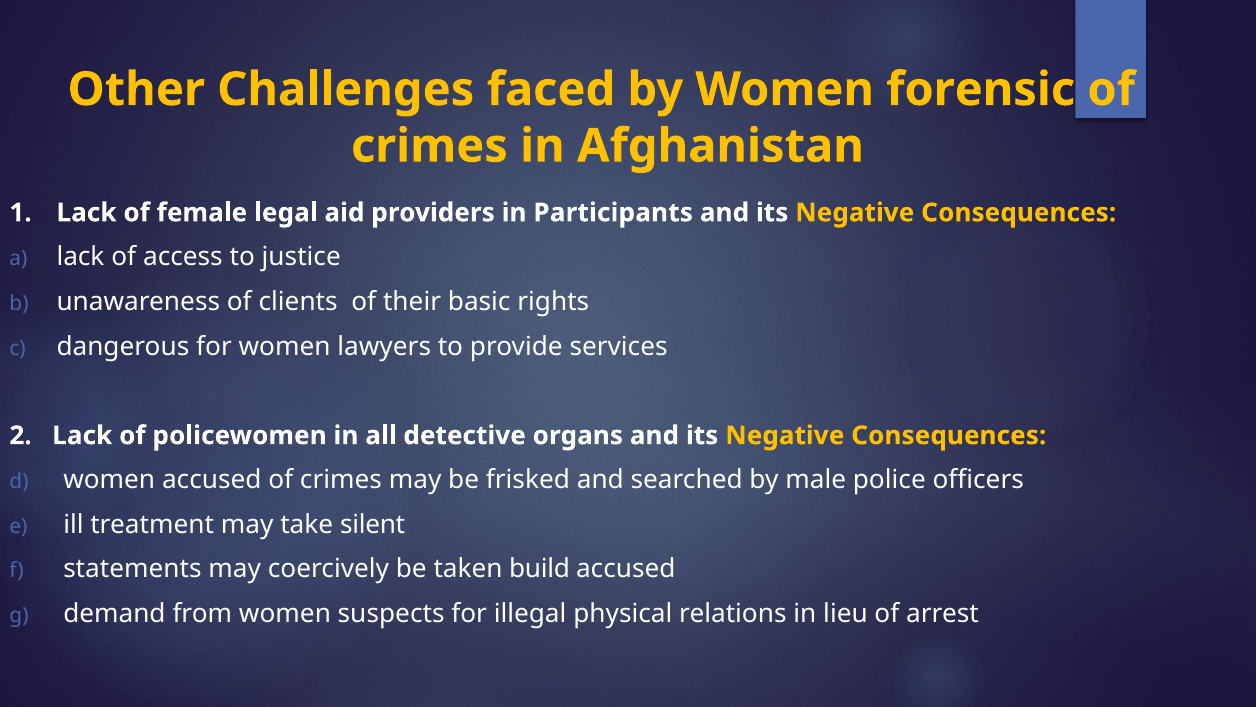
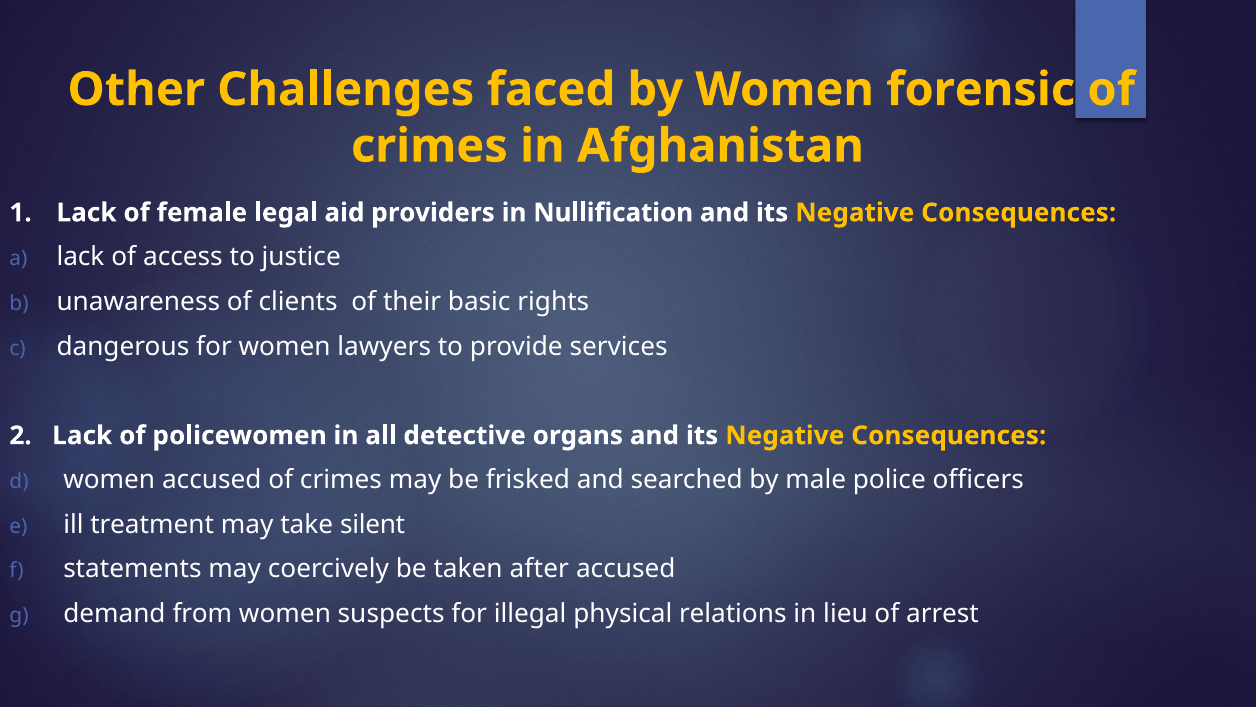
Participants: Participants -> Nullification (613, 213)
build: build -> after (539, 569)
